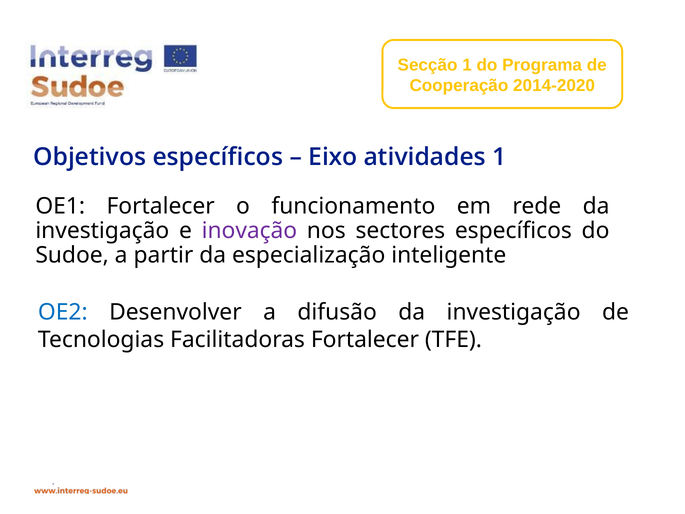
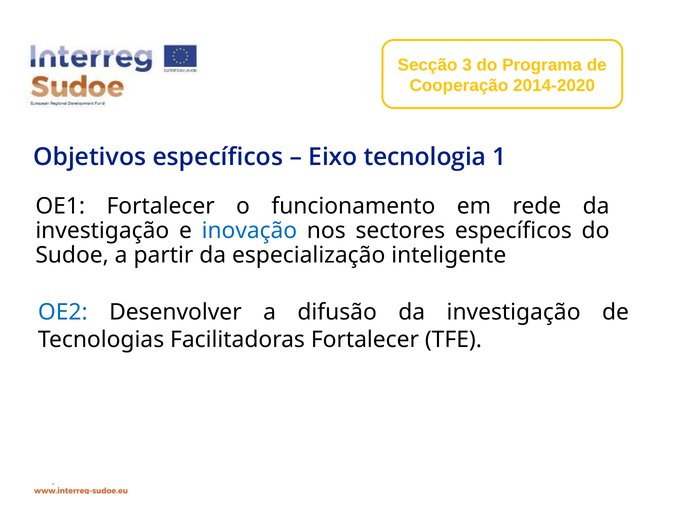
Secção 1: 1 -> 3 (467, 65)
atividades: atividades -> tecnologia (425, 157)
inovação colour: purple -> blue (249, 231)
